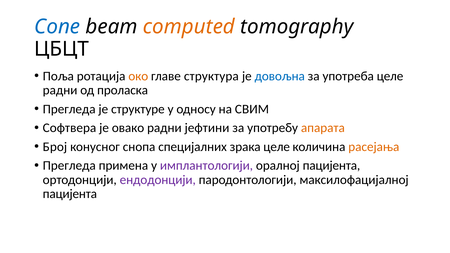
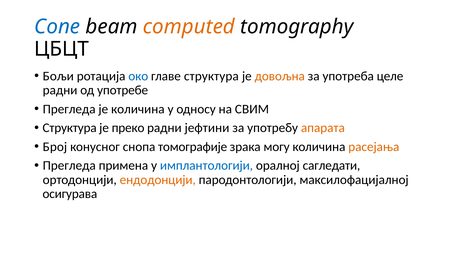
Поља: Поља -> Бољи (58, 76)
око colour: orange -> blue (138, 76)
довољна colour: blue -> orange (280, 76)
проласка: проласка -> употребе (123, 90)
је структуре: структуре -> количина (138, 109)
Софтвера: Софтвера -> Структура (70, 128)
овако: овако -> преко (128, 128)
специјалних: специјалних -> томографије (193, 147)
зрака целе: целе -> могу (277, 147)
имплантологији colour: purple -> blue (206, 166)
оралној пацијента: пацијента -> сагледати (331, 166)
ендодонцији colour: purple -> orange (158, 180)
пацијента: пацијента -> осигурава (70, 194)
